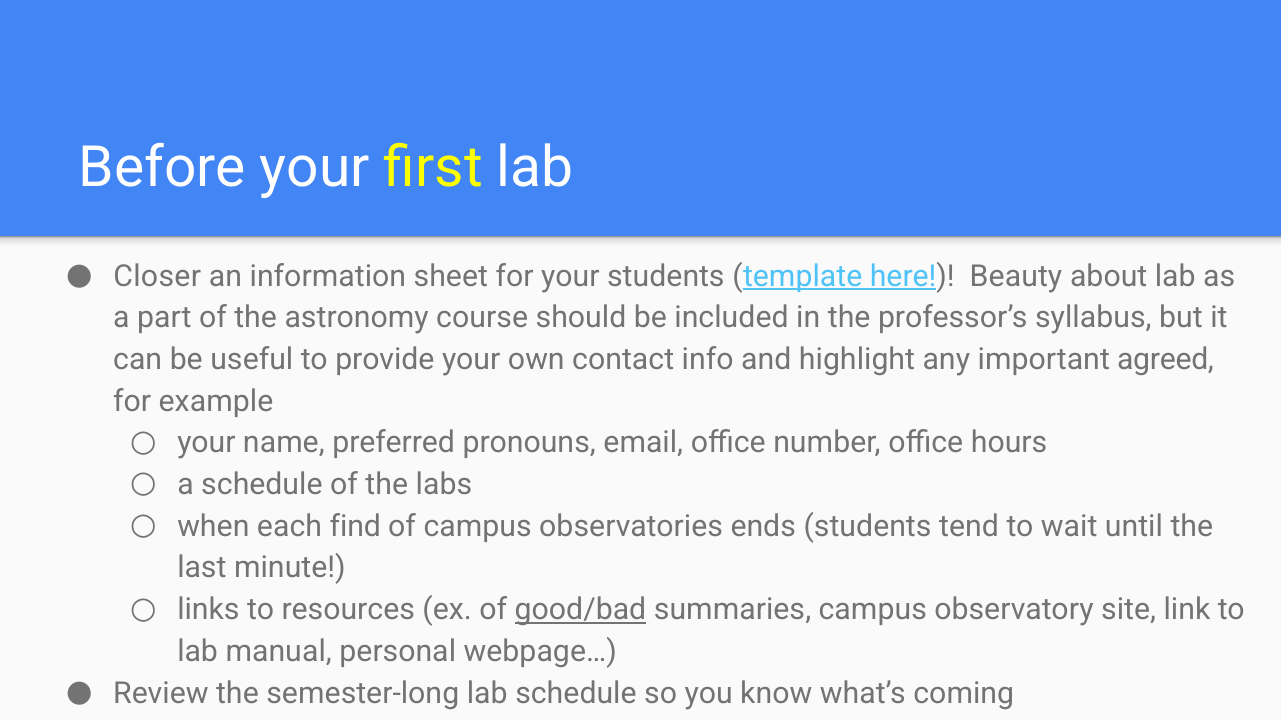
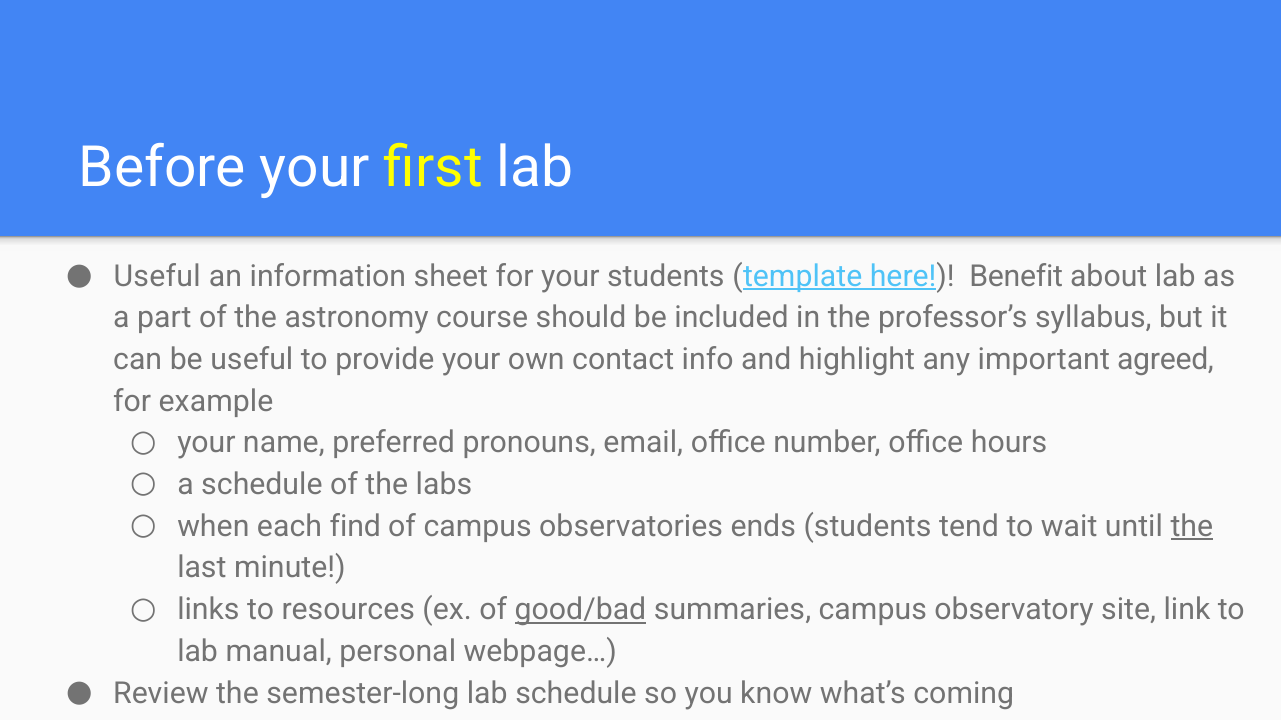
Closer: Closer -> Useful (157, 277)
Beauty: Beauty -> Benefit (1016, 277)
the underline: none -> present (1192, 527)
